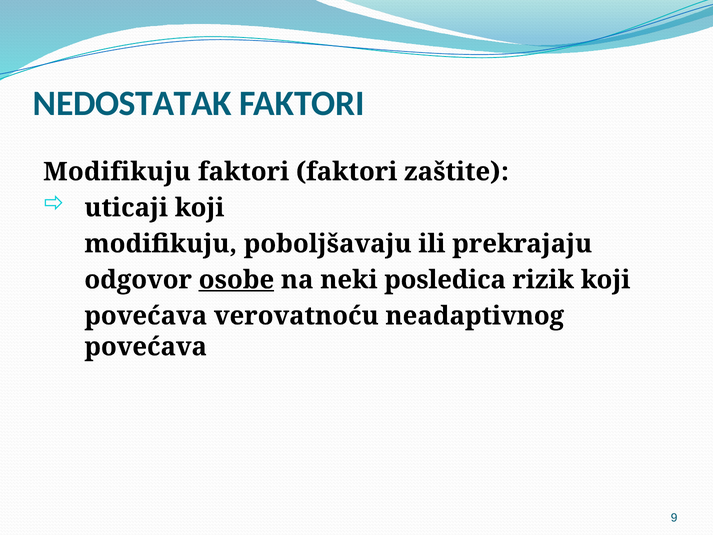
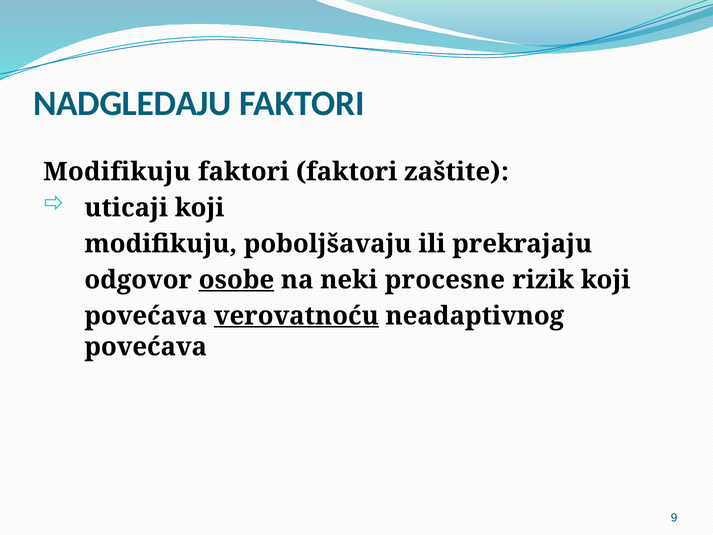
NEDOSTATAK: NEDOSTATAK -> NADGLEDAJU (132, 104)
posledica: posledica -> procesne (445, 280)
verovatnoću underline: none -> present (296, 316)
